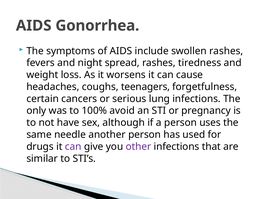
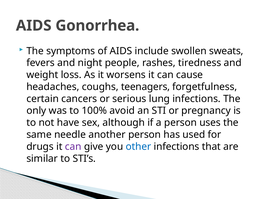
swollen rashes: rashes -> sweats (226, 51)
spread: spread -> people (122, 63)
other colour: purple -> blue (138, 146)
